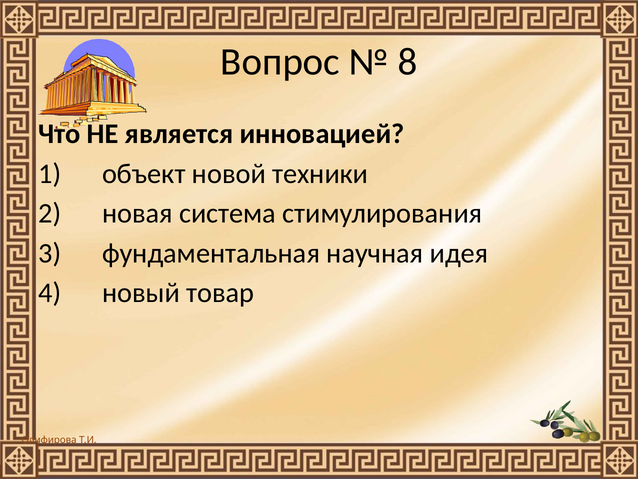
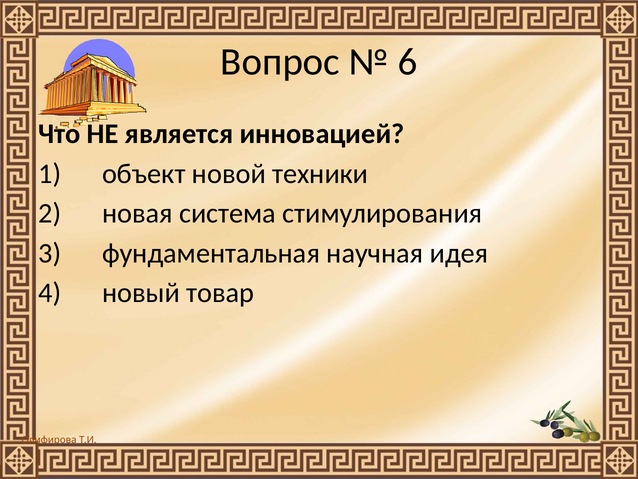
8: 8 -> 6 (407, 62)
